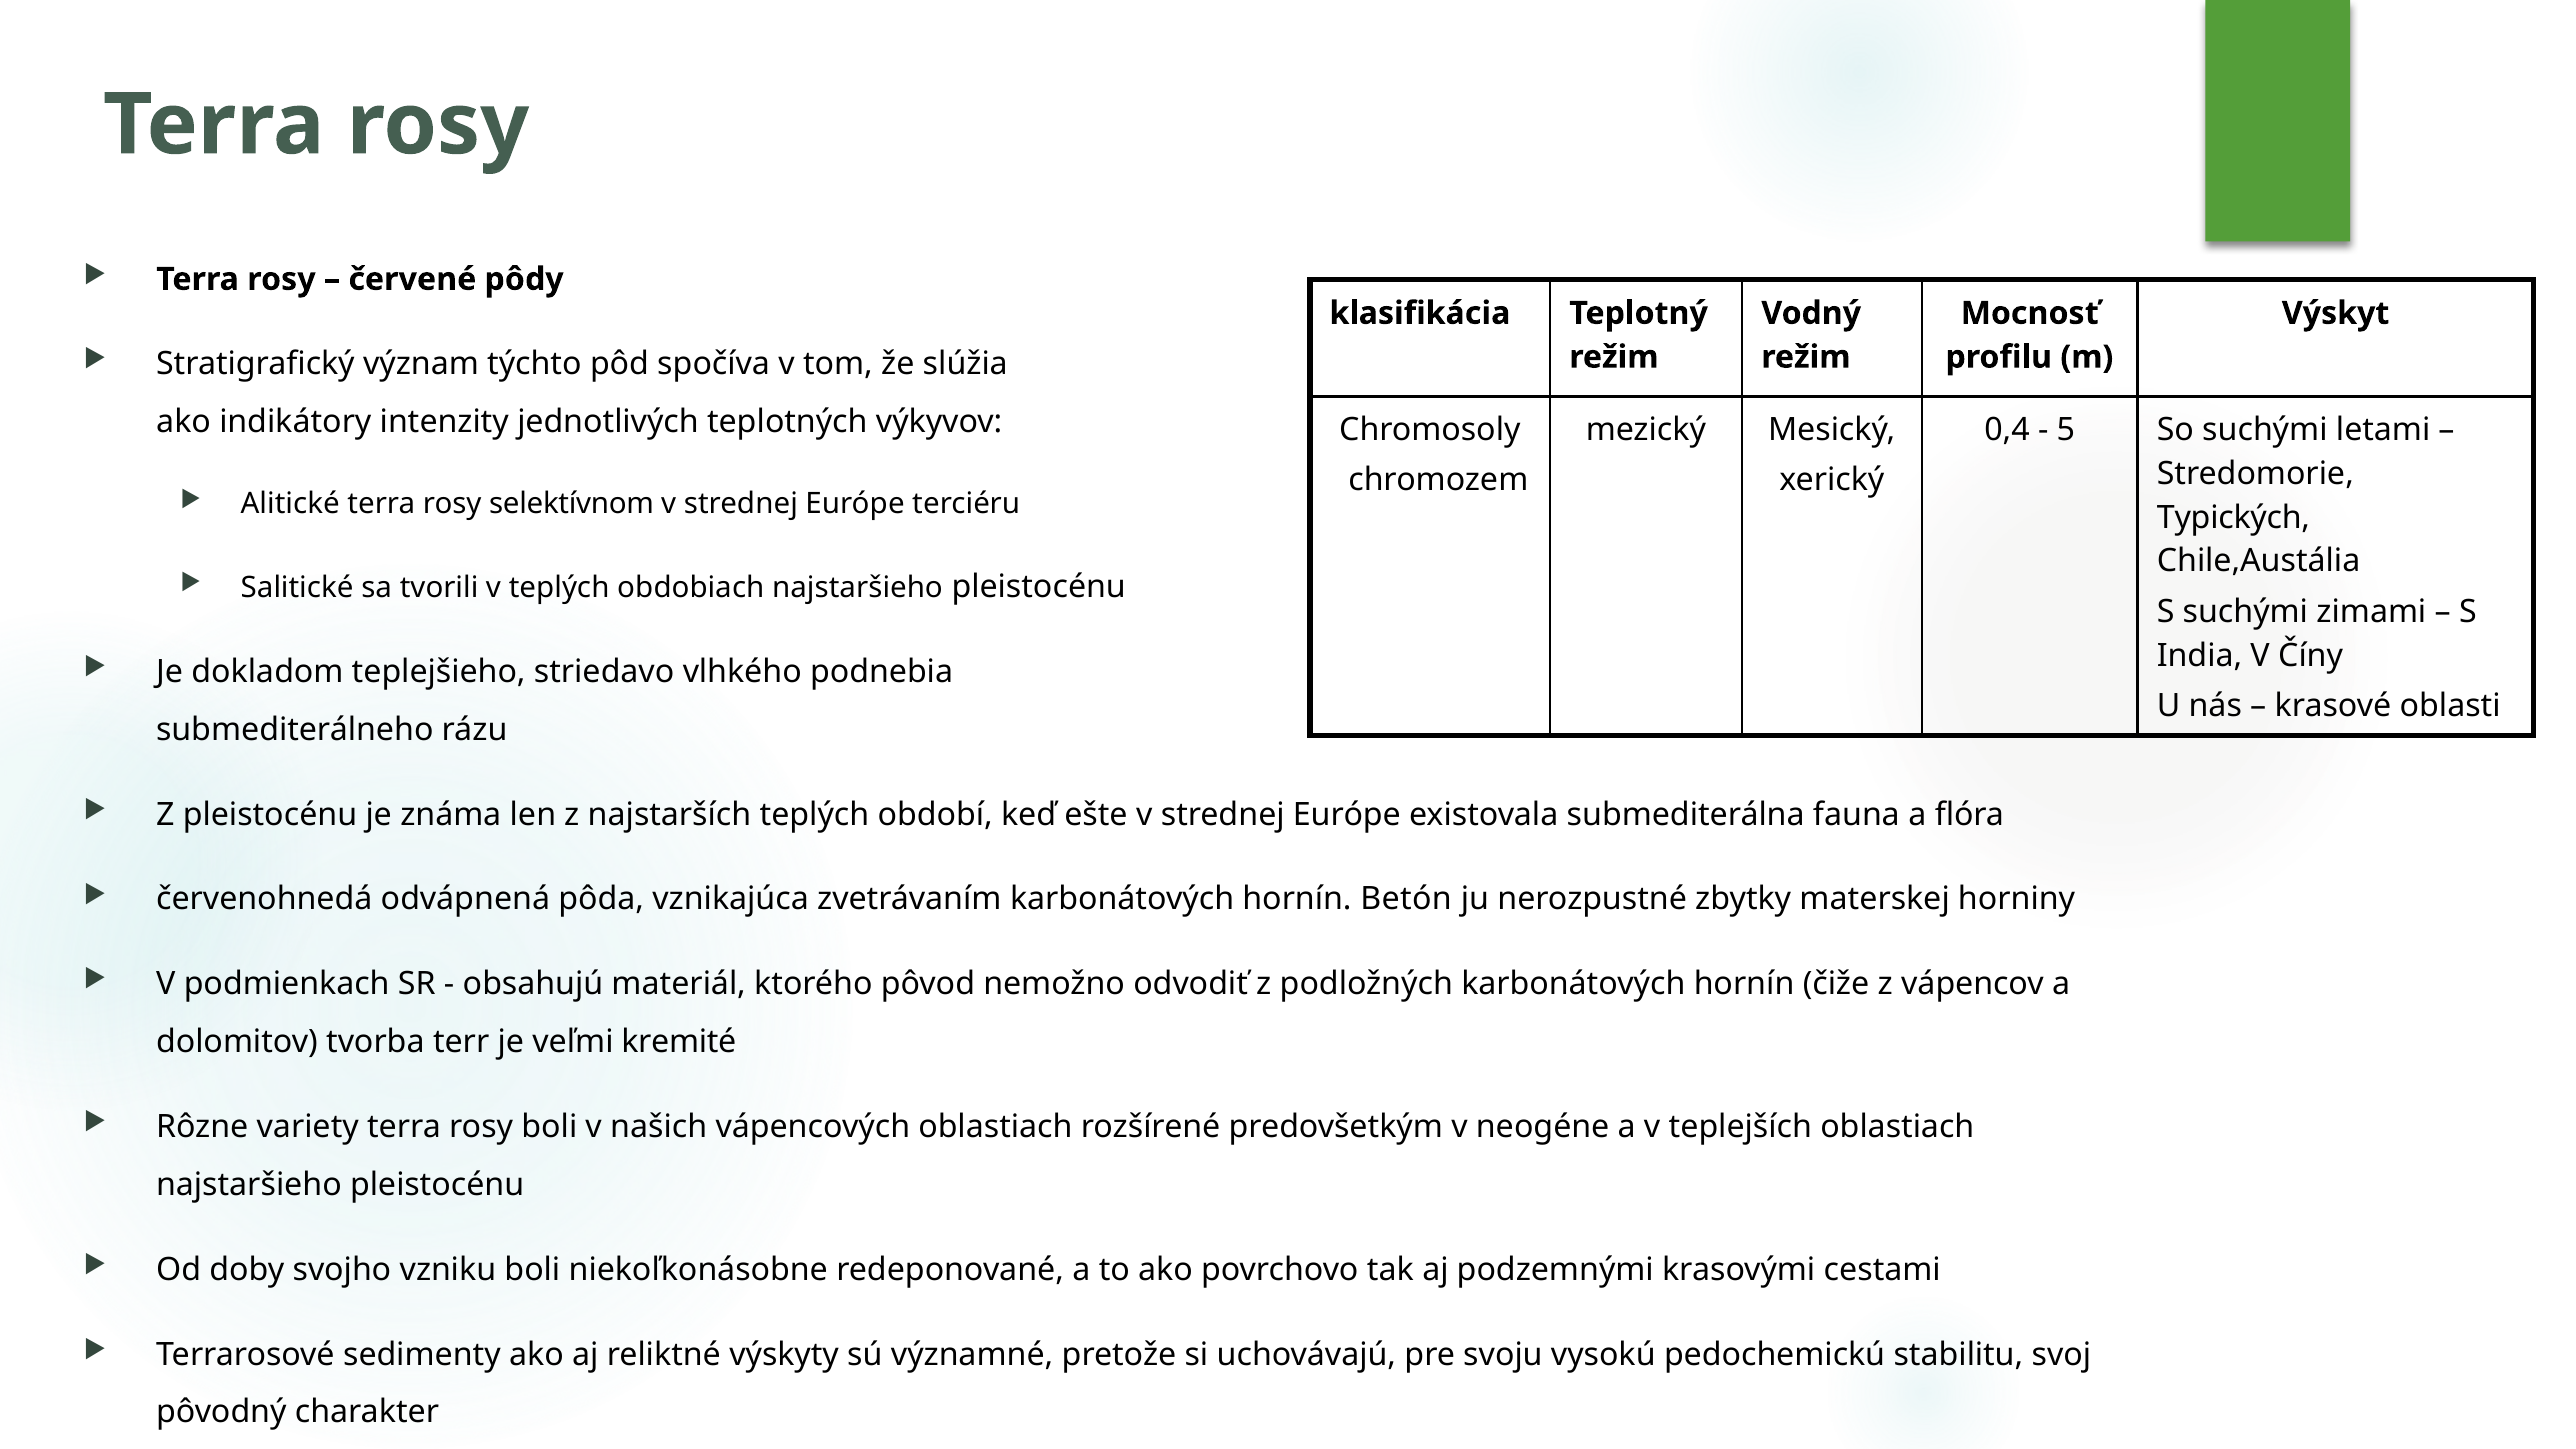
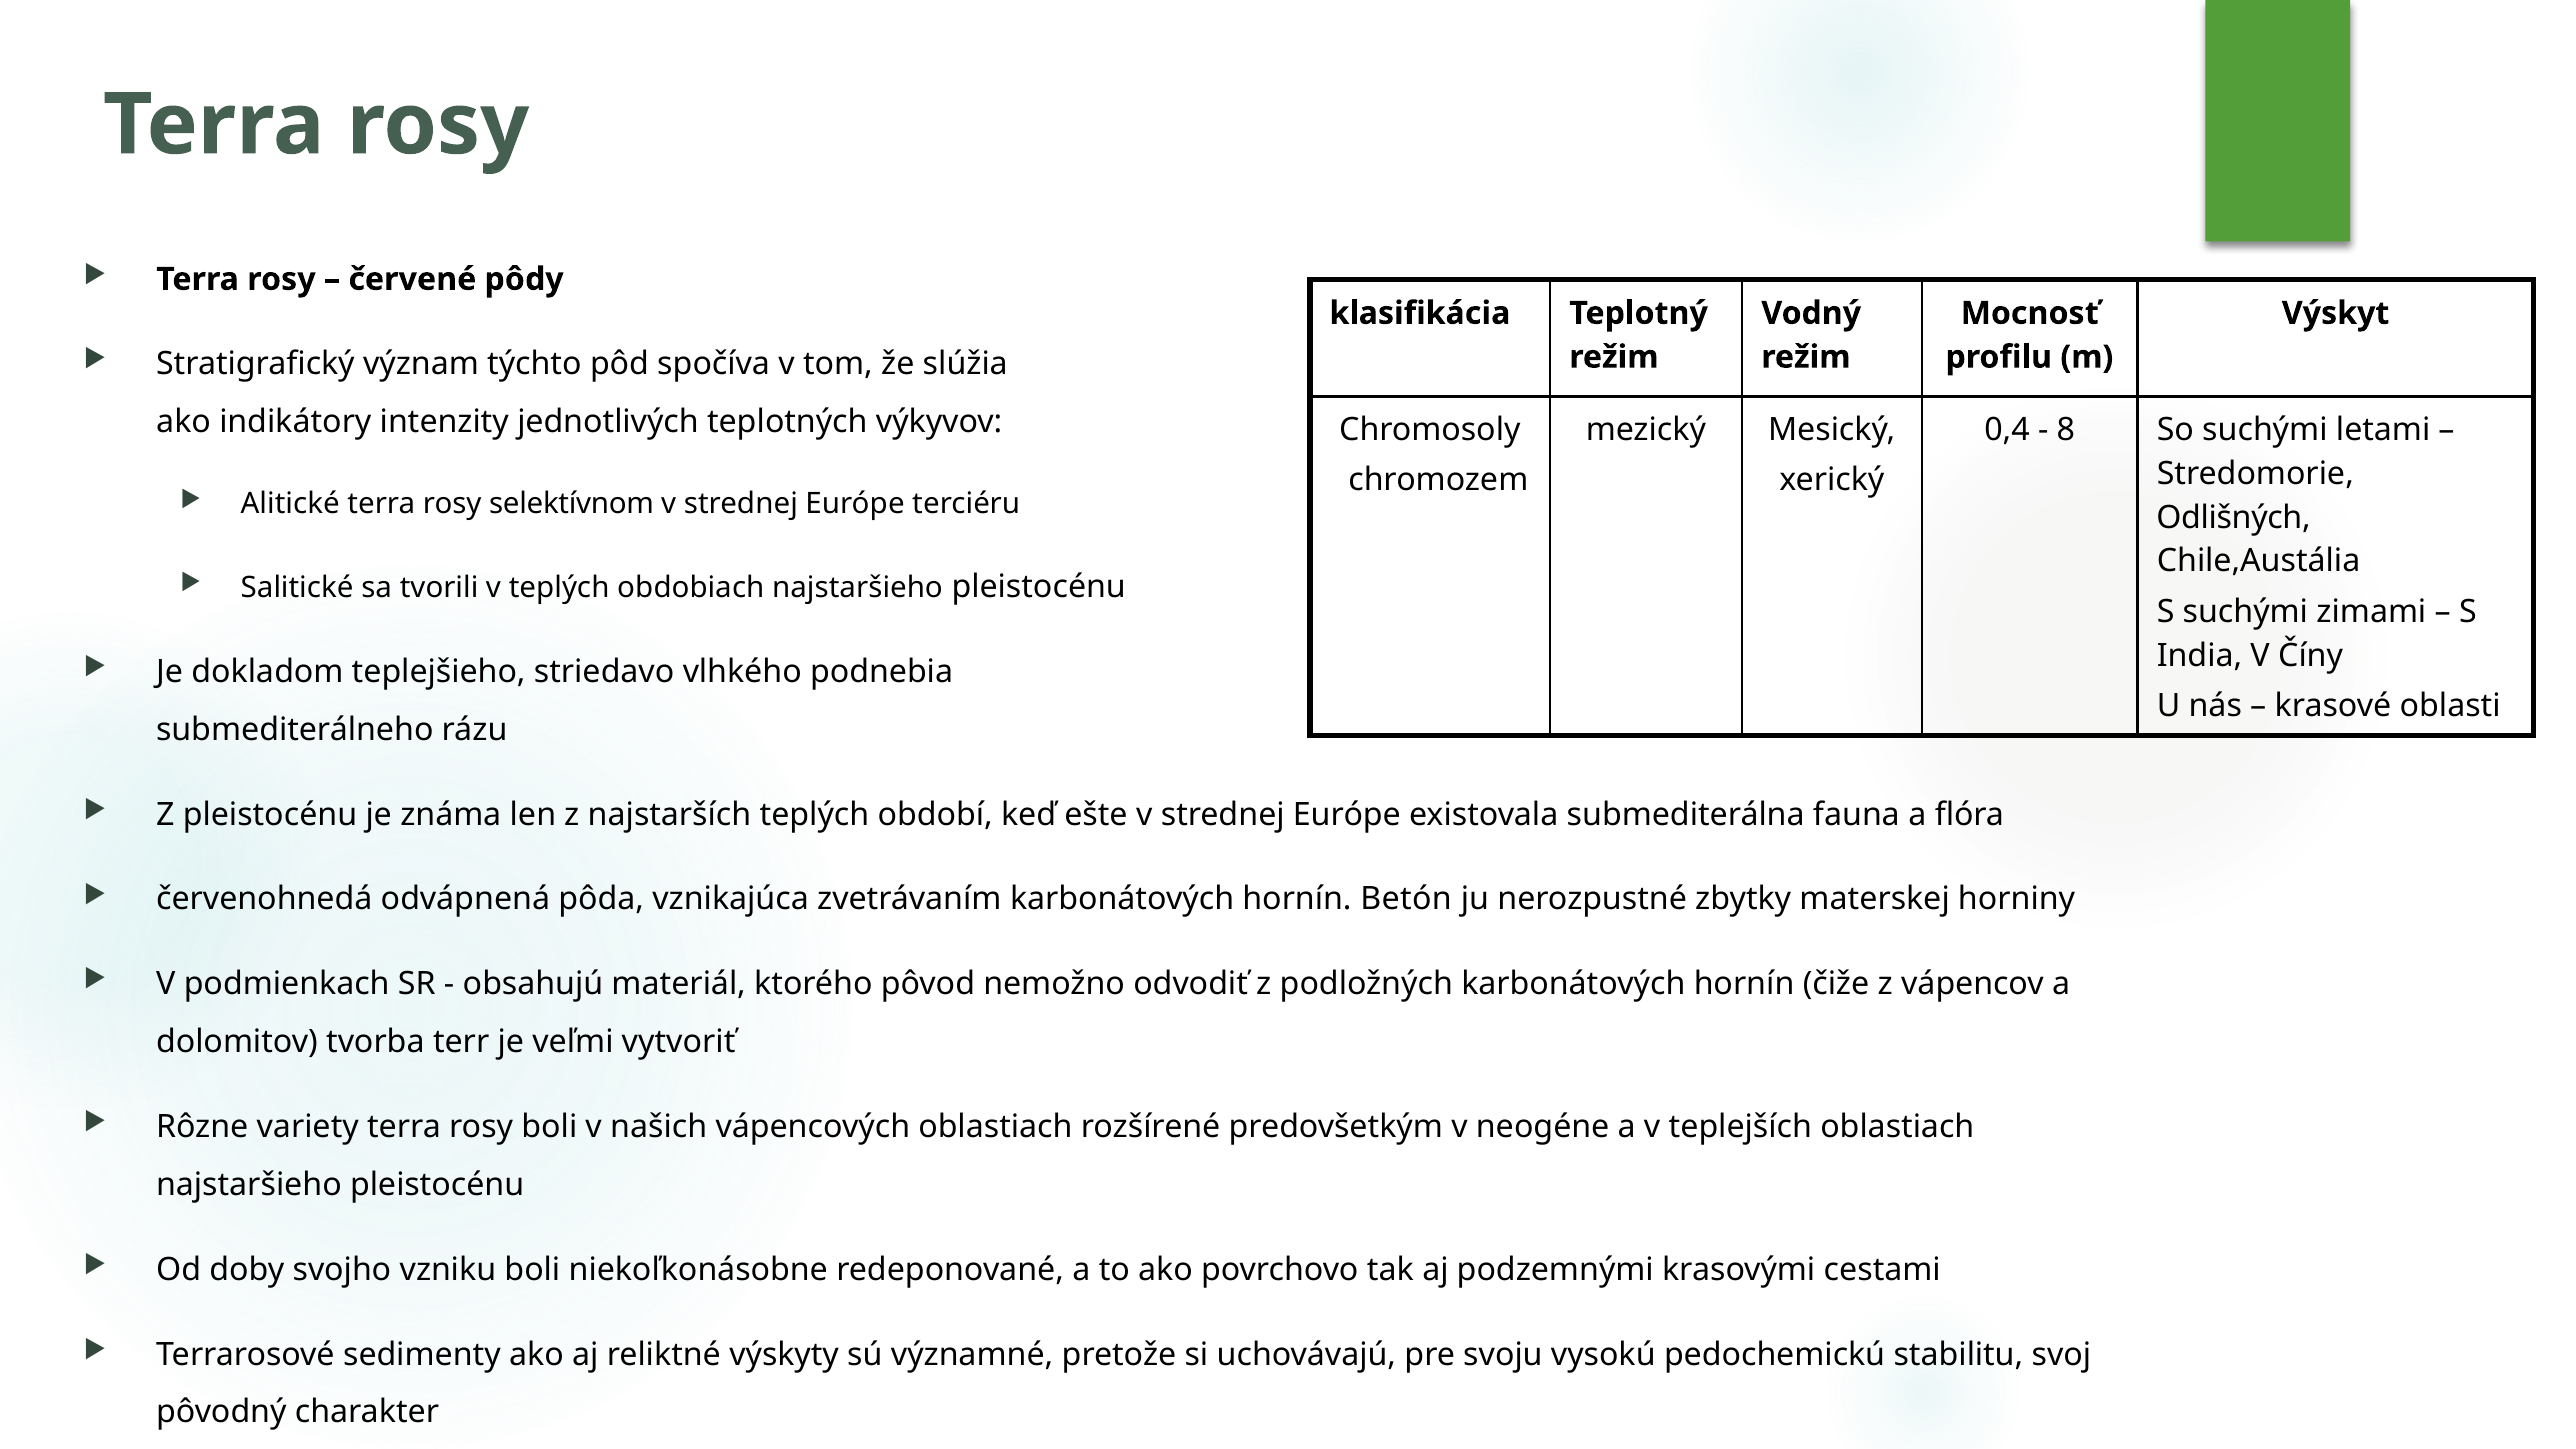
5: 5 -> 8 (2066, 430)
Typických: Typických -> Odlišných (2234, 518)
kremité: kremité -> vytvoriť (679, 1042)
